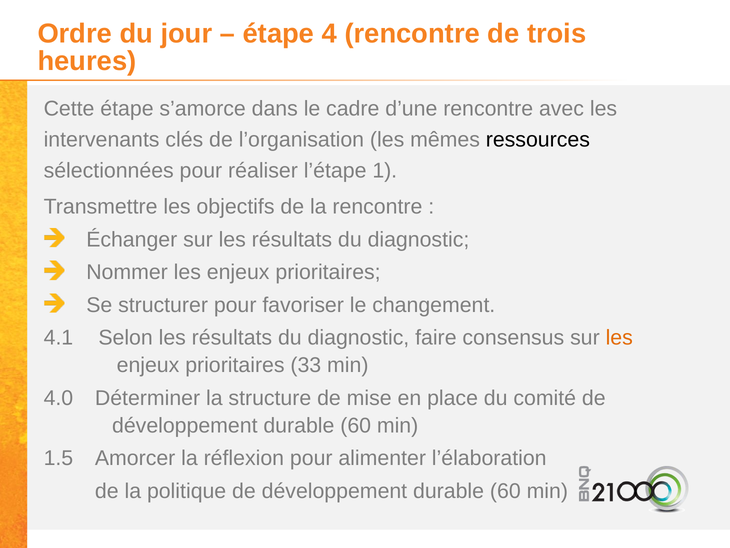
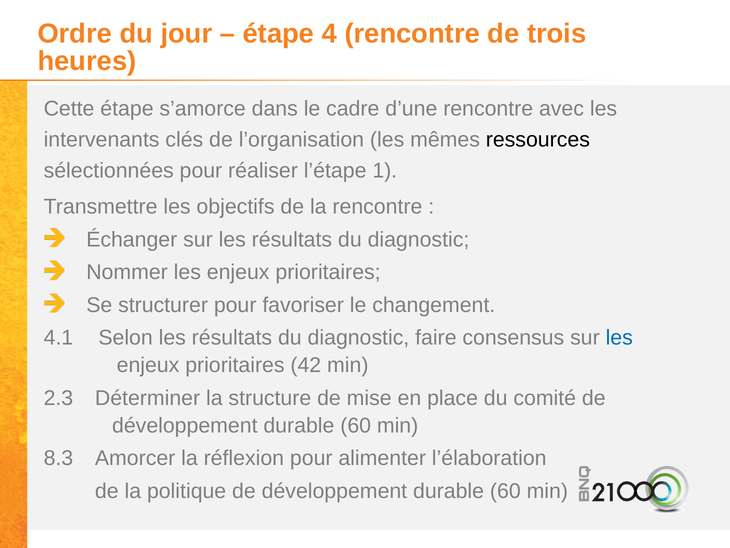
les colour: orange -> blue (619, 337)
33: 33 -> 42 (306, 365)
4.0: 4.0 -> 2.3 (58, 398)
1.5: 1.5 -> 8.3 (58, 458)
